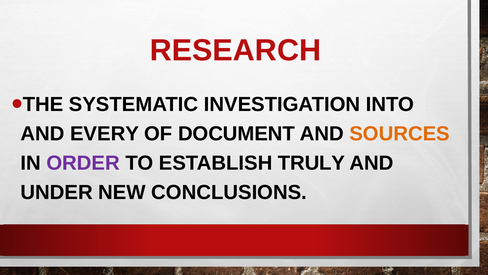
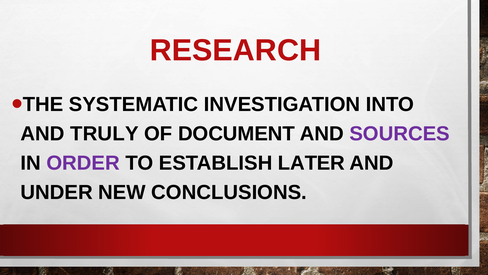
EVERY: EVERY -> TRULY (104, 134)
SOURCES colour: orange -> purple (400, 134)
TRULY: TRULY -> LATER (311, 163)
